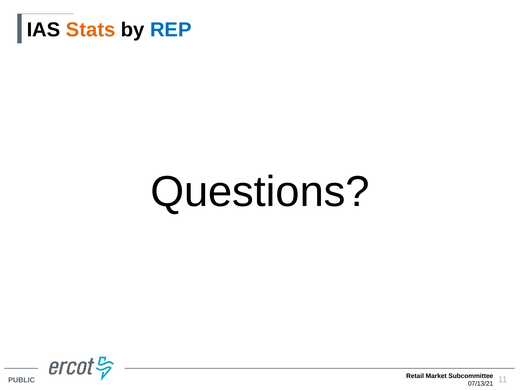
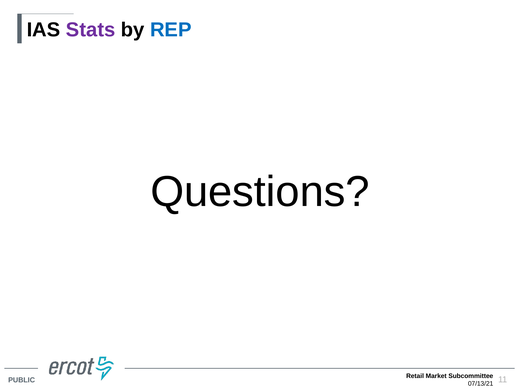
Stats colour: orange -> purple (91, 30)
